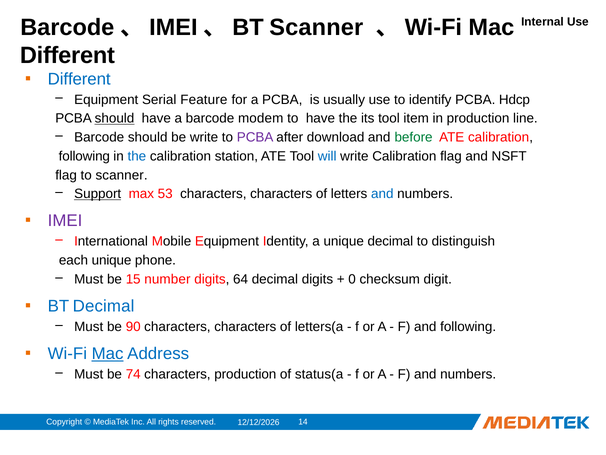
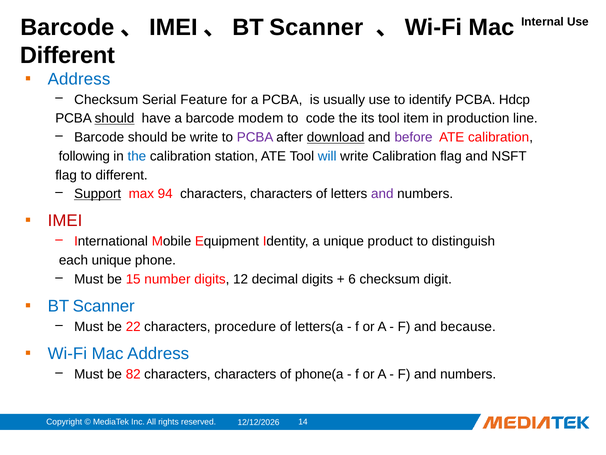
Different: Different -> Address (79, 79)
Equipment: Equipment -> Checksum (106, 100)
to have: have -> code (320, 118)
download underline: none -> present (336, 137)
before colour: green -> purple (414, 137)
to scanner: scanner -> different (122, 175)
53: 53 -> 94 (165, 194)
and colour: blue -> purple (382, 194)
IMEI colour: purple -> red (65, 221)
unique decimal: decimal -> product (390, 241)
64: 64 -> 12 (241, 279)
0: 0 -> 6 (352, 279)
Decimal: Decimal -> Scanner (104, 306)
90: 90 -> 22 (133, 326)
characters: characters -> procedure (245, 326)
and following: following -> because (468, 326)
Mac underline: present -> none (108, 353)
74: 74 -> 82 (133, 374)
production: production -> characters (245, 374)
status(a: status(a -> phone(a (319, 374)
